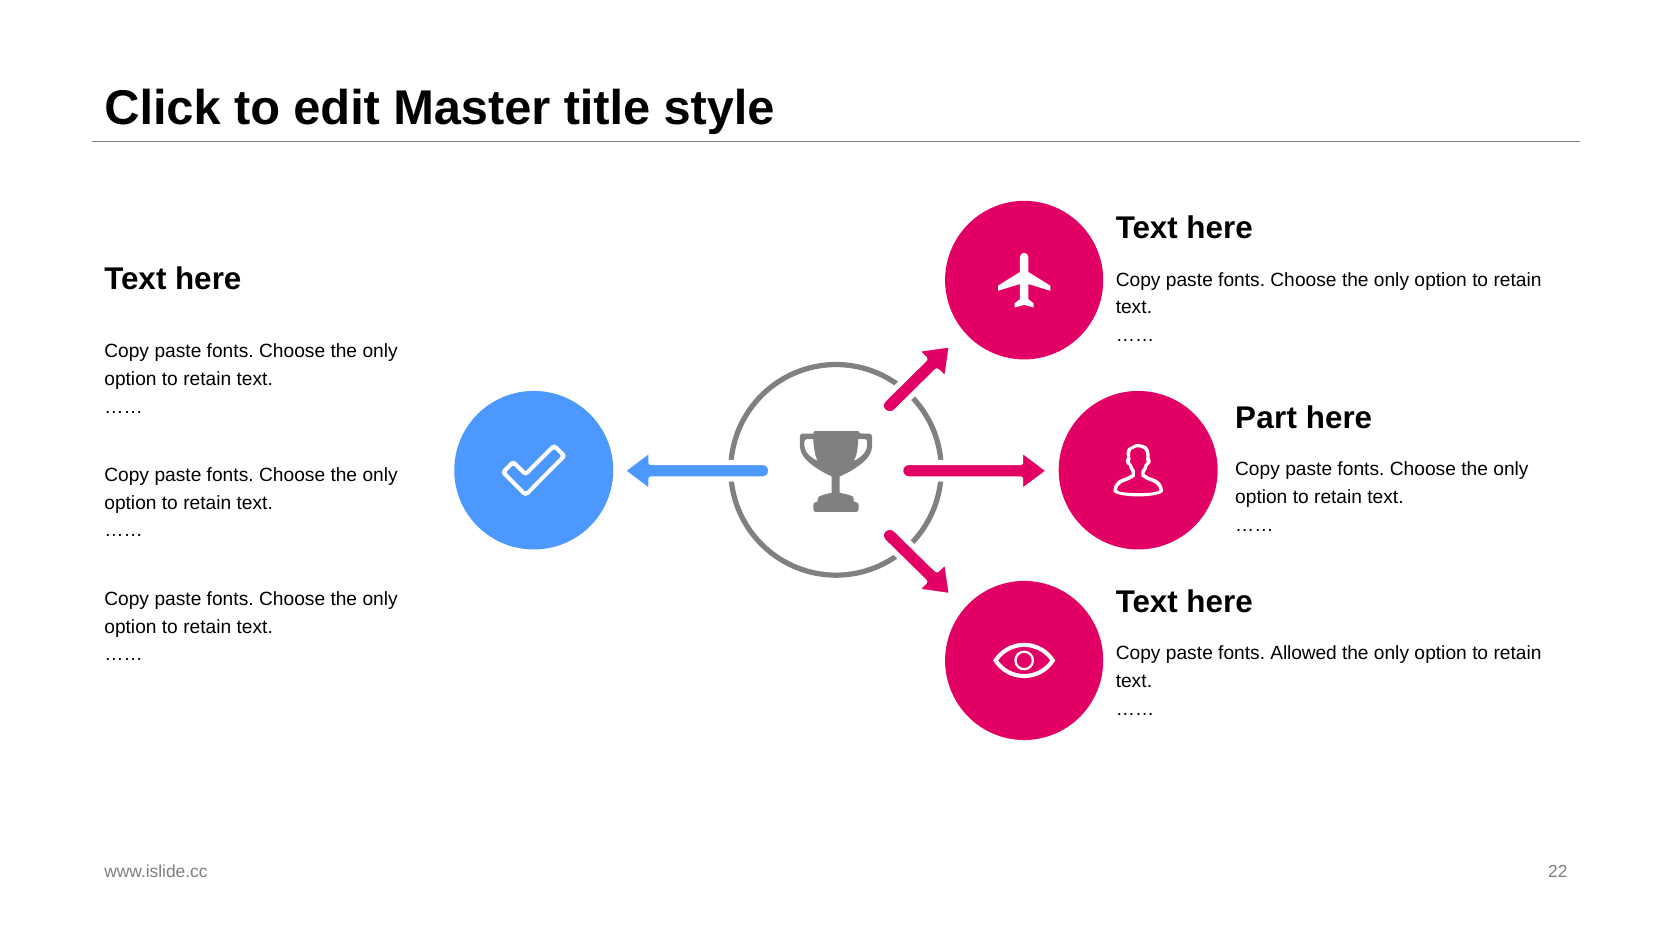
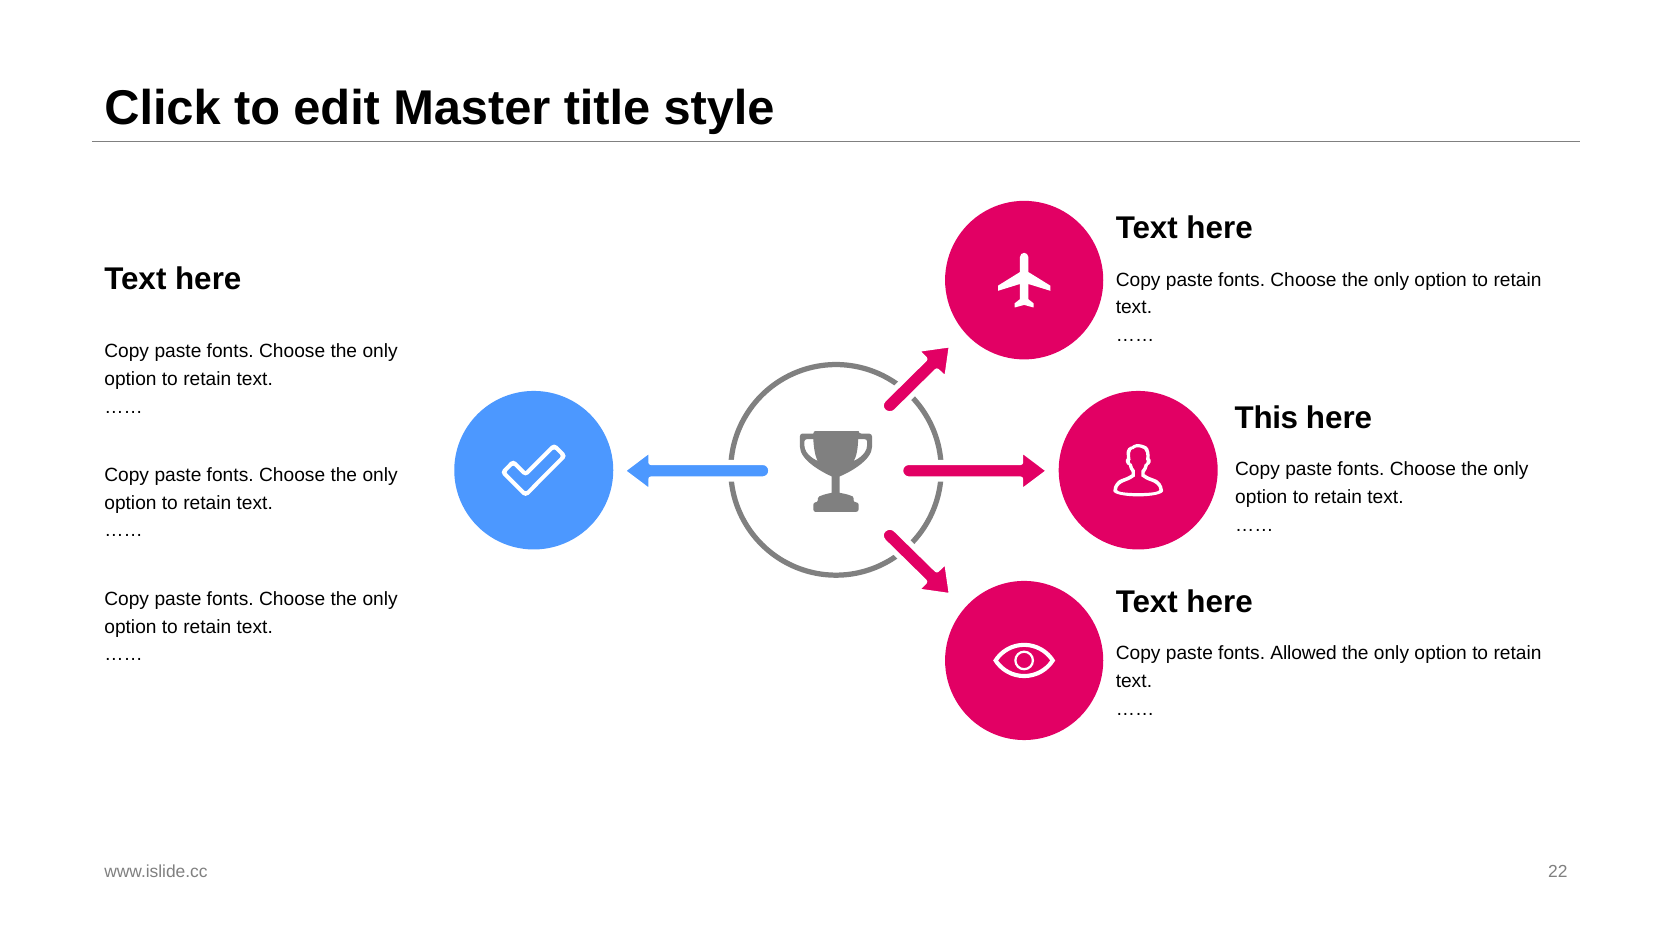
Part: Part -> This (1266, 417)
